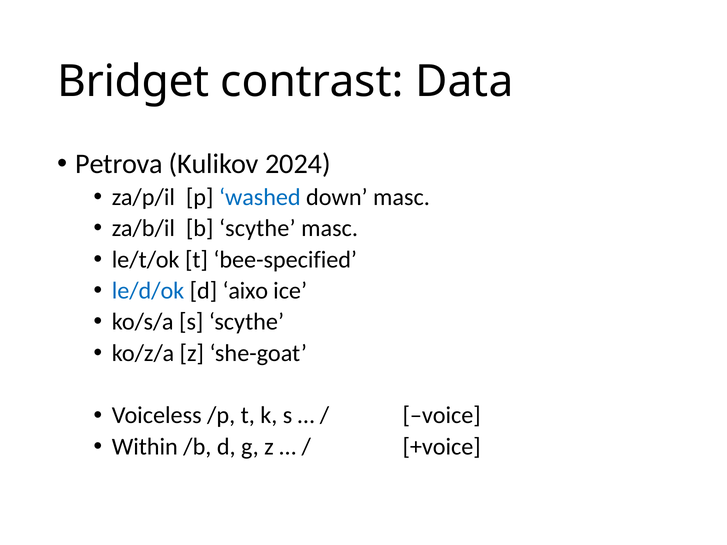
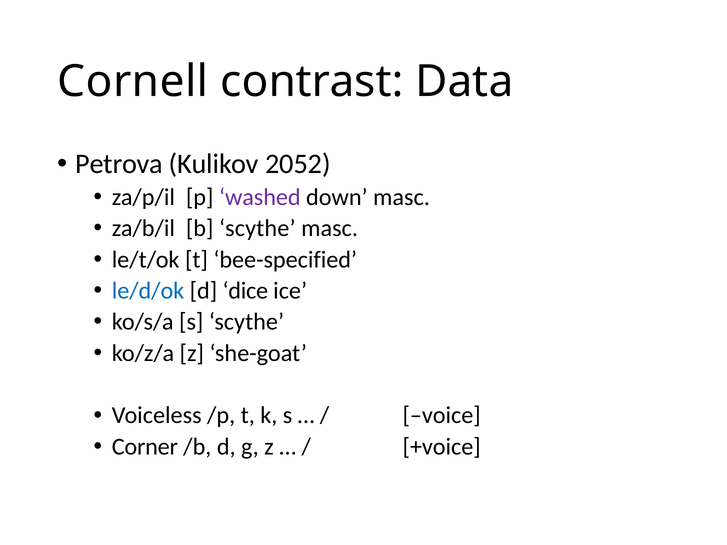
Bridget: Bridget -> Cornell (133, 81)
2024: 2024 -> 2052 (298, 164)
washed colour: blue -> purple (260, 197)
aixo: aixo -> dice (245, 291)
Within: Within -> Corner (145, 447)
